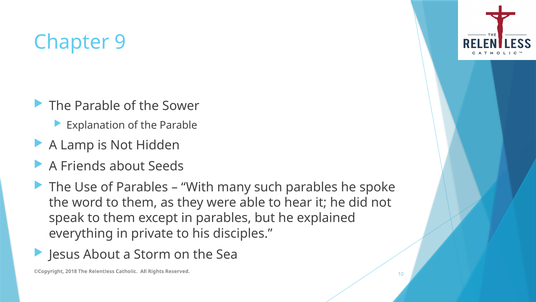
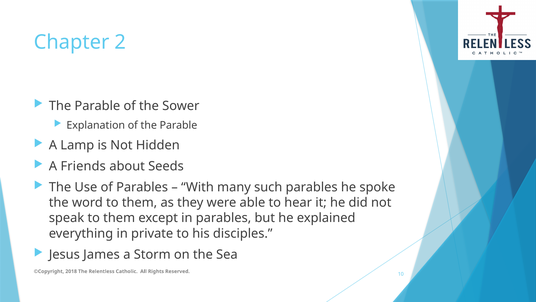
9: 9 -> 2 (120, 42)
Jesus About: About -> James (102, 254)
